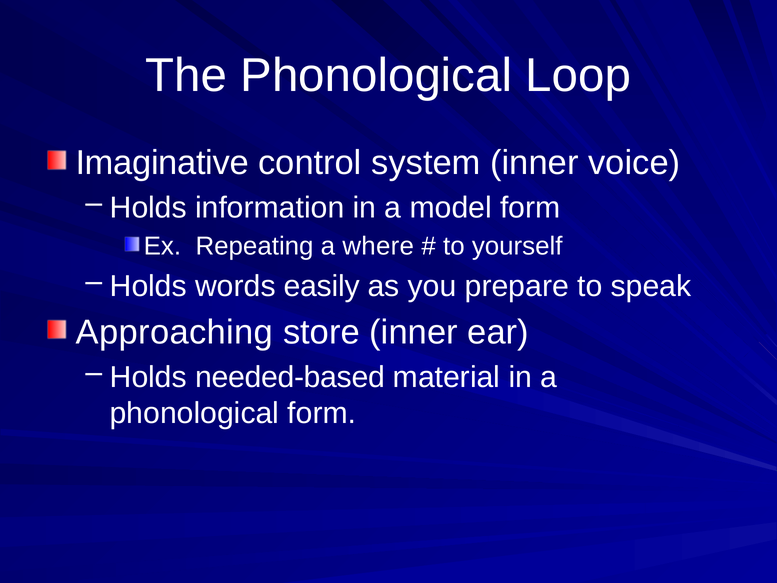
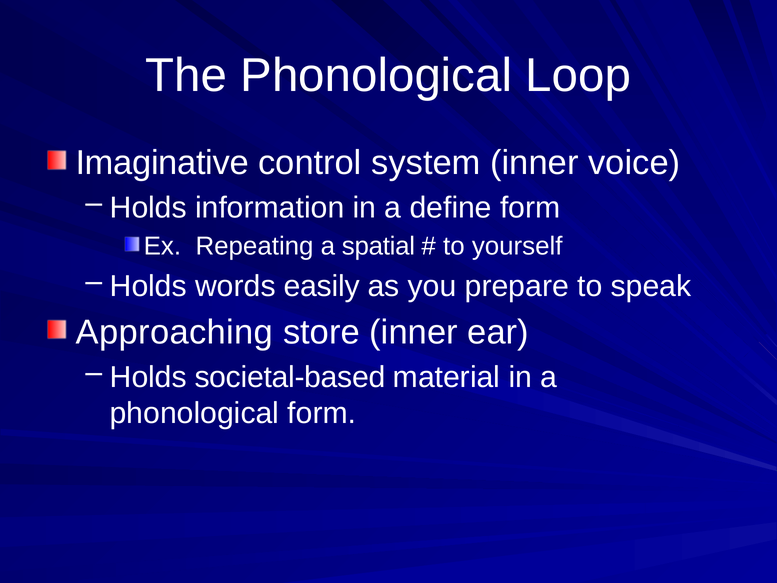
model: model -> define (451, 208)
where: where -> spatial (378, 246)
needed-based: needed-based -> societal-based (290, 377)
